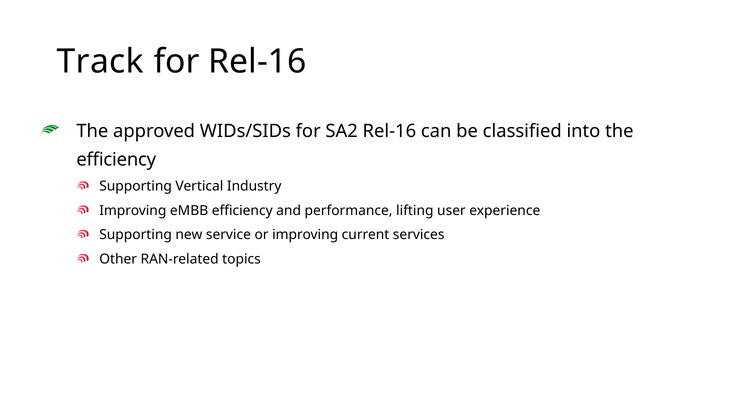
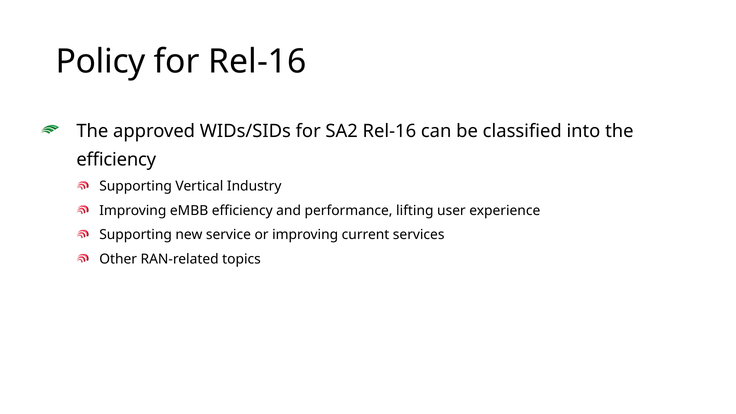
Track: Track -> Policy (101, 62)
